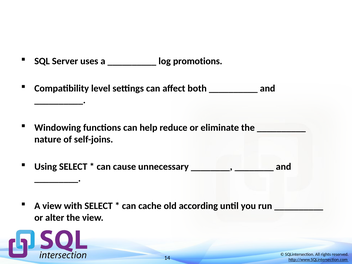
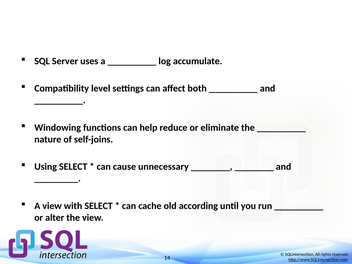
promotions: promotions -> accumulate (198, 61)
